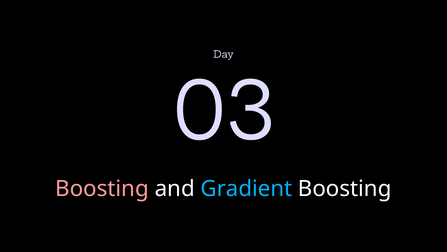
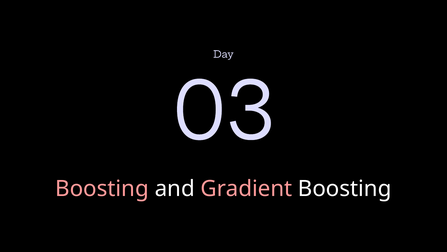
Gradient colour: light blue -> pink (246, 188)
